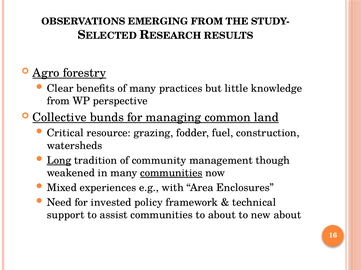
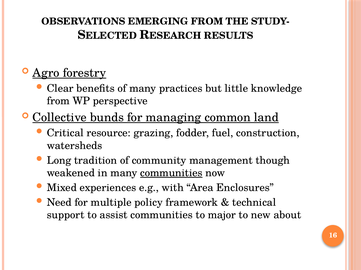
Long underline: present -> none (59, 161)
invested: invested -> multiple (111, 203)
to about: about -> major (222, 215)
